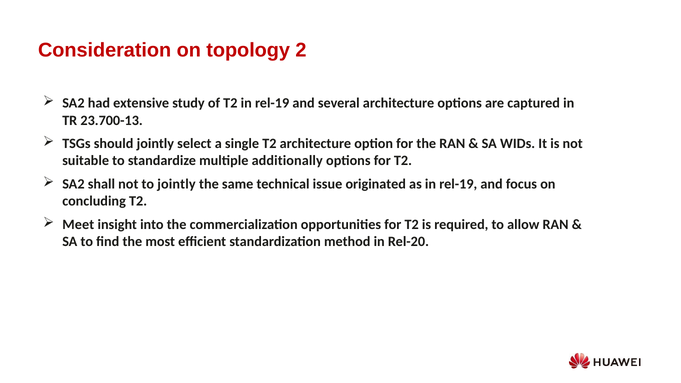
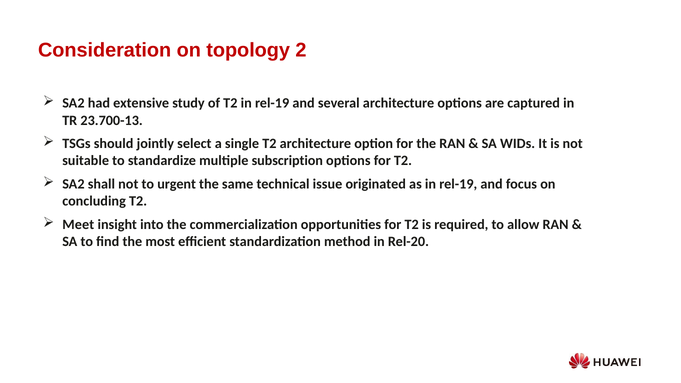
additionally: additionally -> subscription (287, 161)
to jointly: jointly -> urgent (177, 184)
